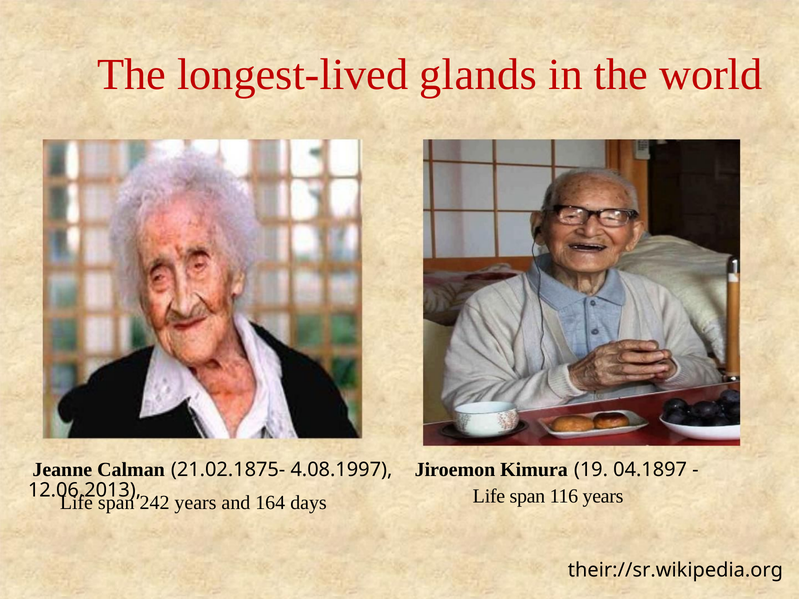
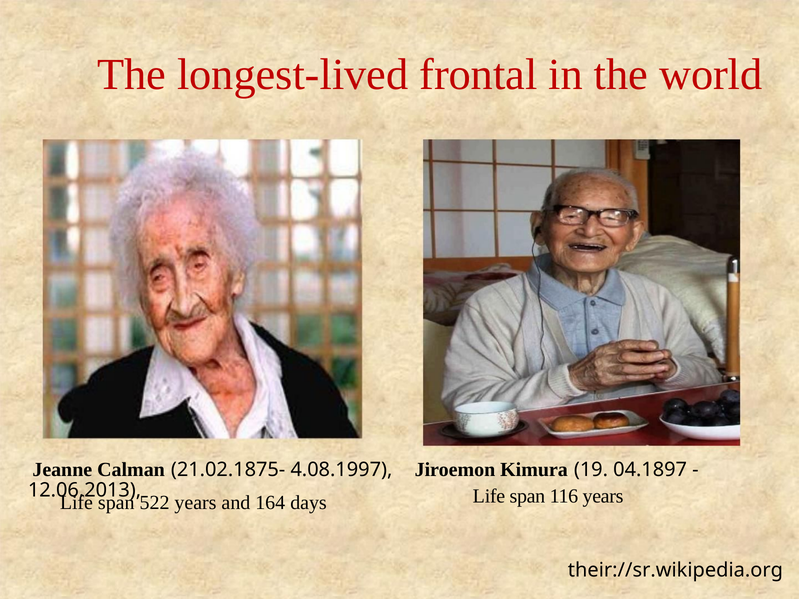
glands: glands -> frontal (478, 75)
242: 242 -> 522 (155, 503)
